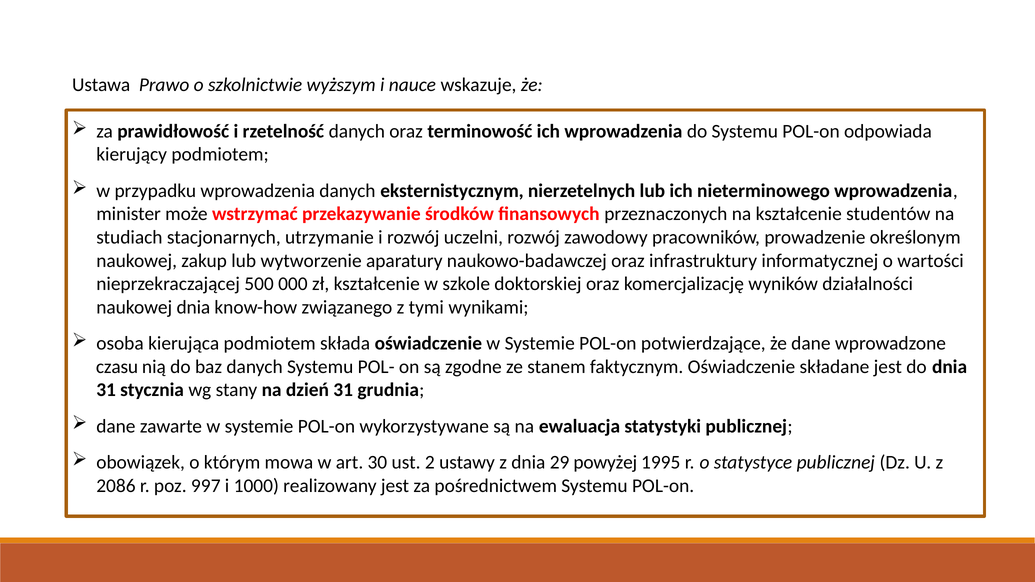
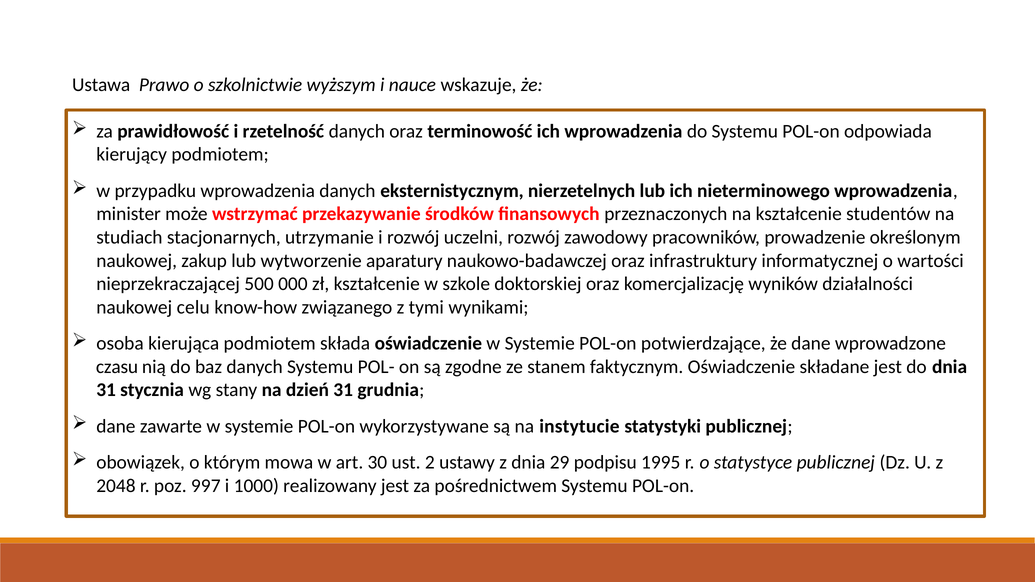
naukowej dnia: dnia -> celu (193, 307)
ewaluacja: ewaluacja -> instytucie (579, 426)
powyżej: powyżej -> podpisu (605, 462)
2086: 2086 -> 2048 (116, 486)
